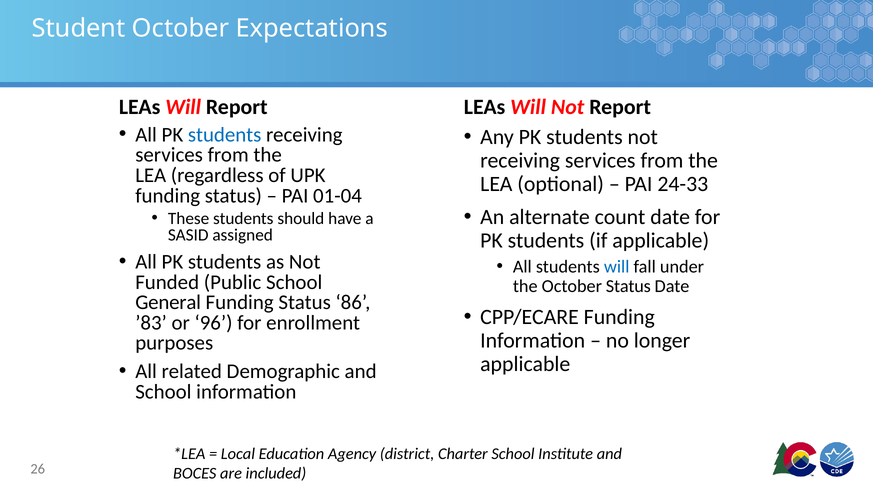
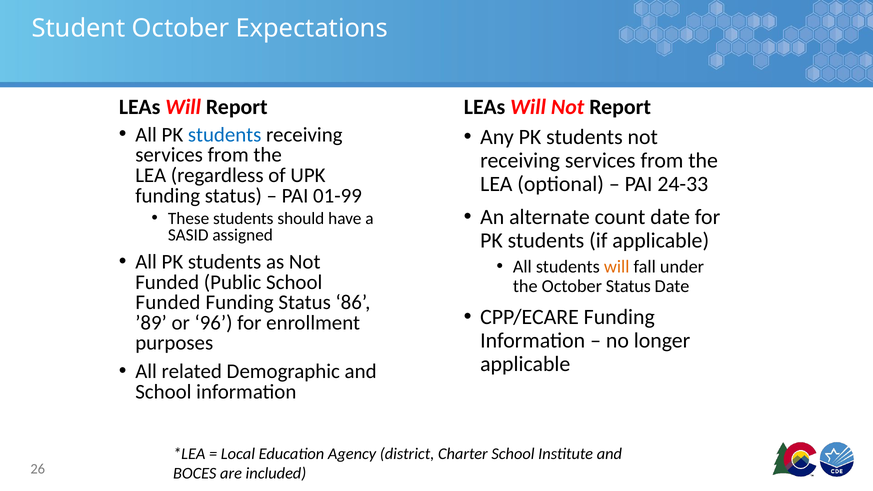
01-04: 01-04 -> 01-99 (338, 196)
will colour: blue -> orange (617, 267)
General: General -> Funded (168, 302)
’83: ’83 -> ’89 (151, 323)
